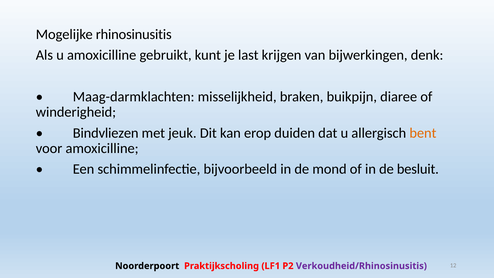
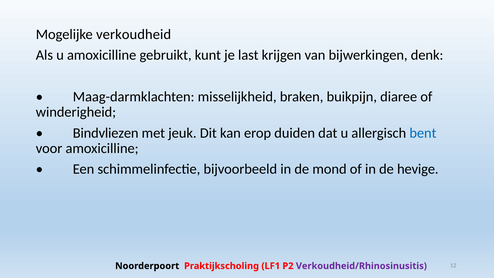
rhinosinusitis: rhinosinusitis -> verkoudheid (134, 34)
bent colour: orange -> blue (423, 133)
besluit: besluit -> hevige (418, 169)
